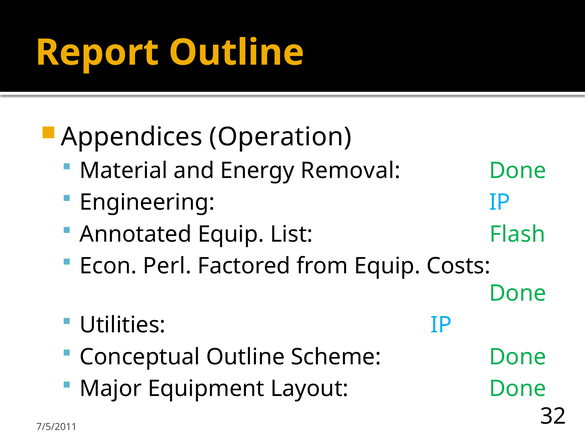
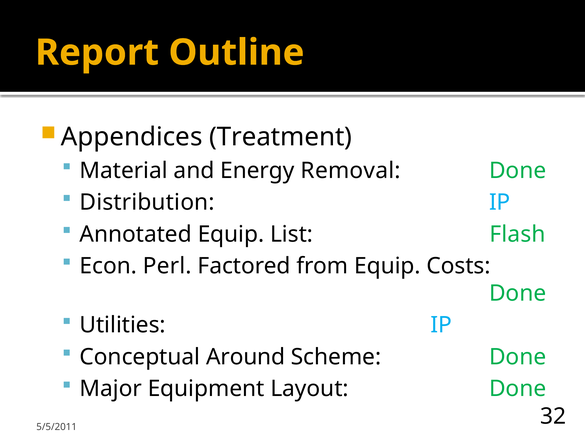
Operation: Operation -> Treatment (281, 137)
Engineering: Engineering -> Distribution (147, 202)
Conceptual Outline: Outline -> Around (246, 357)
7/5/2011: 7/5/2011 -> 5/5/2011 (57, 427)
